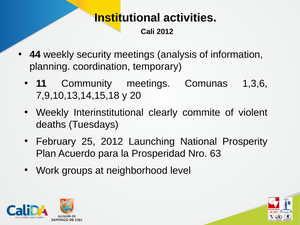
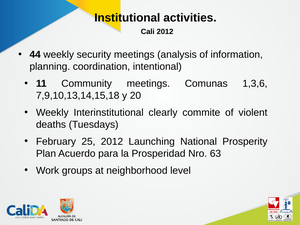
temporary: temporary -> intentional (157, 67)
